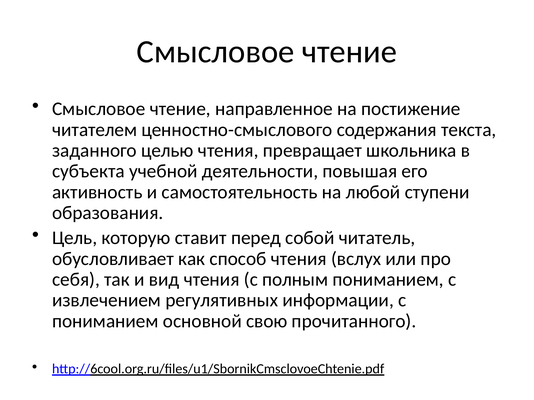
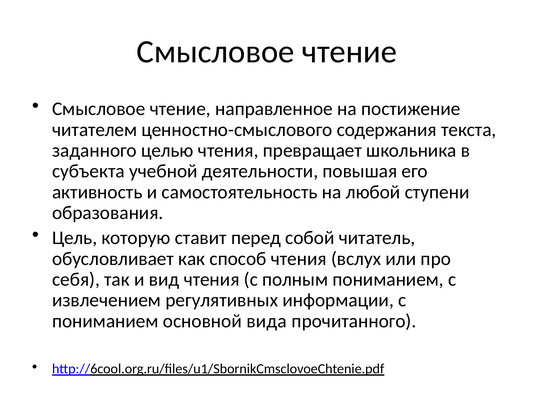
свою: свою -> вида (267, 321)
